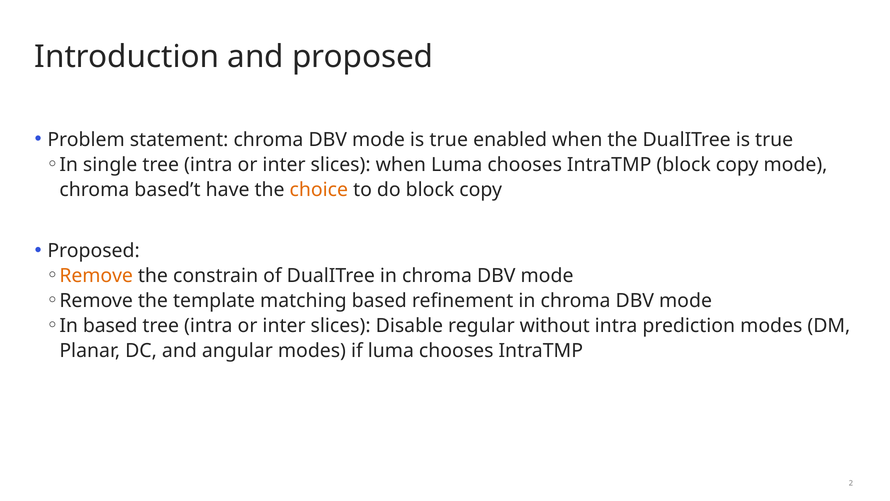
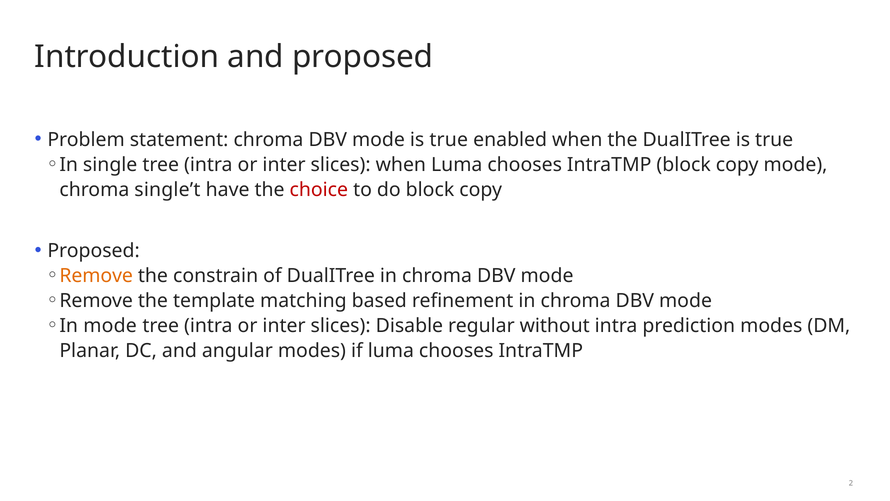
based’t: based’t -> single’t (167, 189)
choice colour: orange -> red (319, 189)
In based: based -> mode (110, 326)
